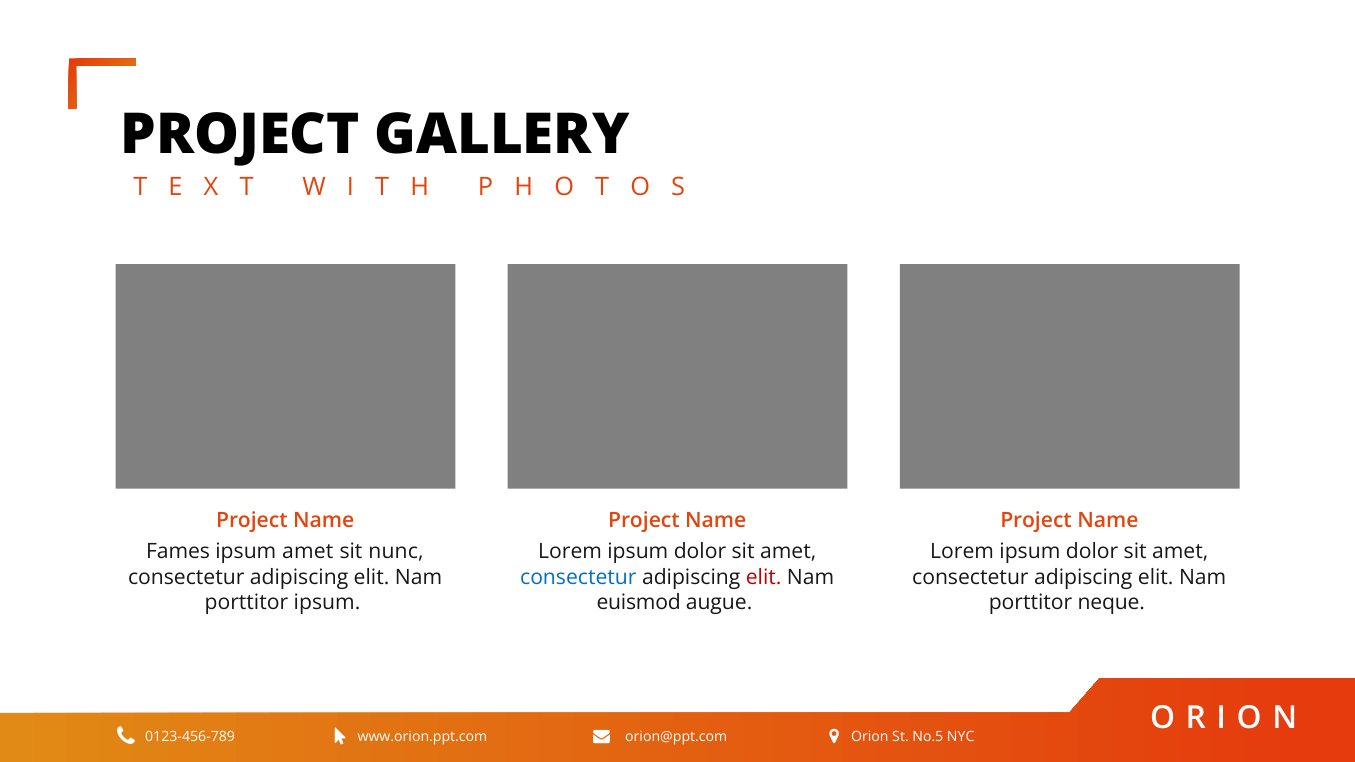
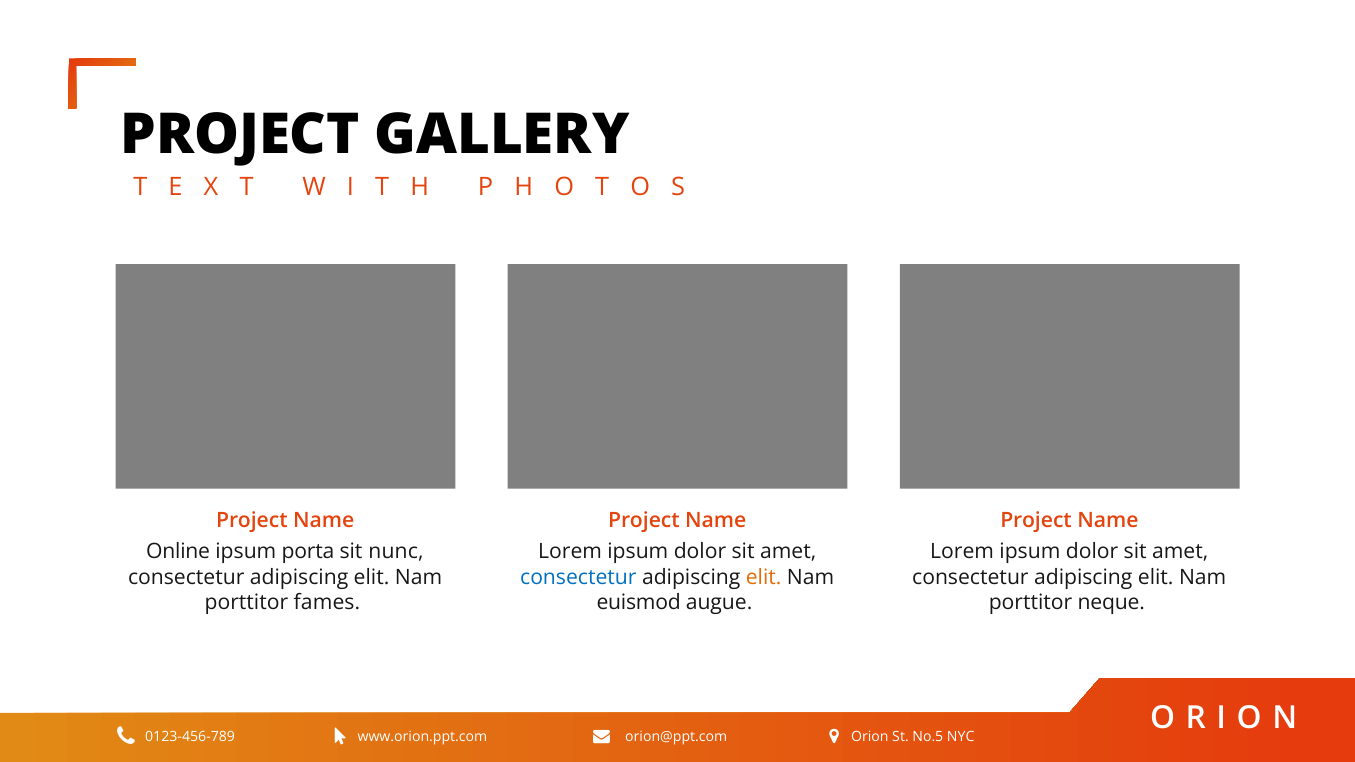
Fames: Fames -> Online (178, 552)
ipsum amet: amet -> porta (308, 552)
elit colour: red -> orange (764, 577)
porttitor ipsum: ipsum -> fames (327, 603)
